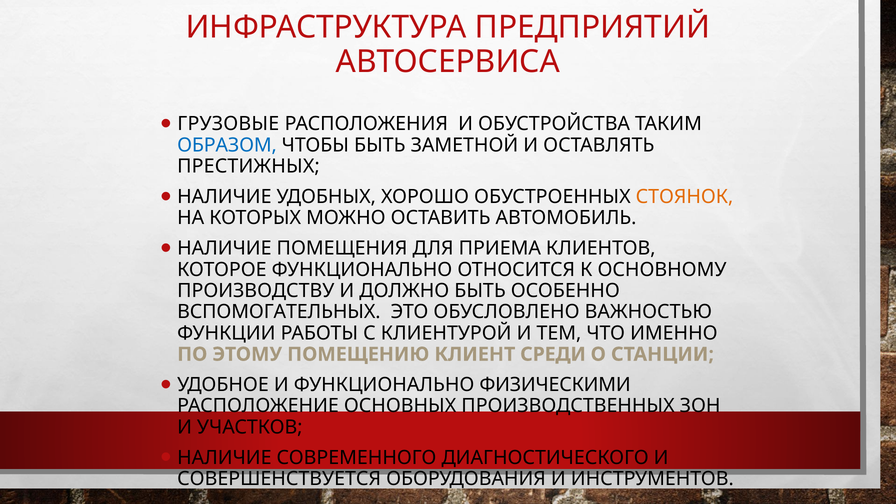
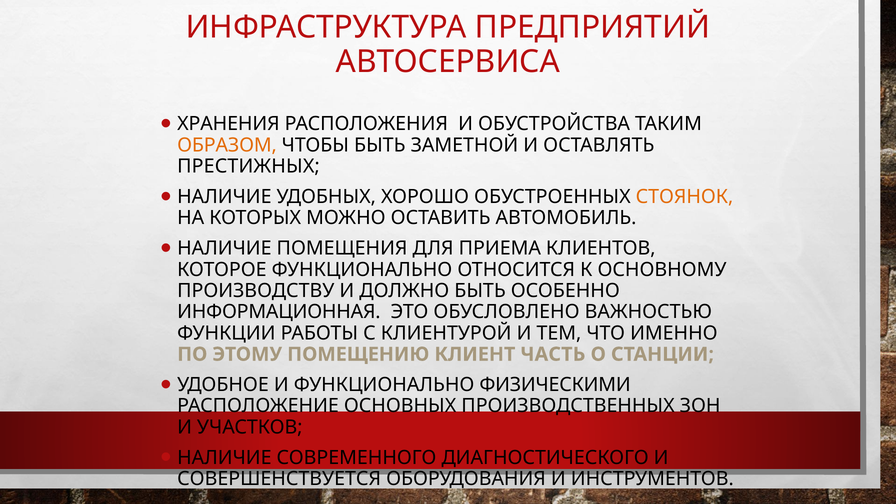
ГРУЗОВЫЕ: ГРУЗОВЫЕ -> ХРАНЕНИЯ (228, 124)
ОБРАЗОМ colour: blue -> orange (227, 145)
ВСПОМОГАТЕЛЬНЫХ: ВСПОМОГАТЕЛЬНЫХ -> ИНФОРМАЦИОННАЯ (279, 312)
СРЕДИ: СРЕДИ -> ЧАСТЬ (553, 354)
